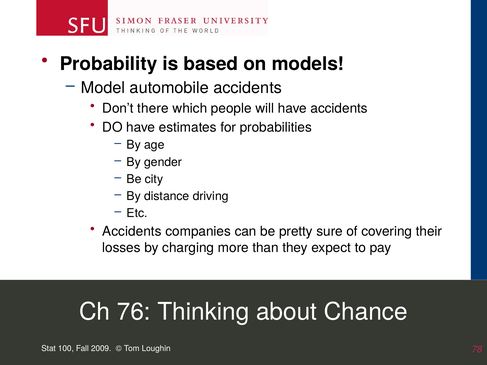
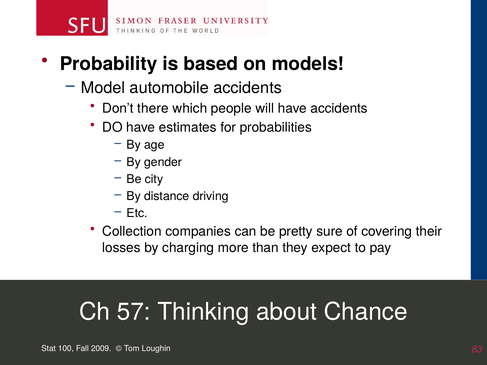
Accidents: Accidents -> Collection (132, 231)
76: 76 -> 57 (134, 312)
78: 78 -> 83 (477, 350)
